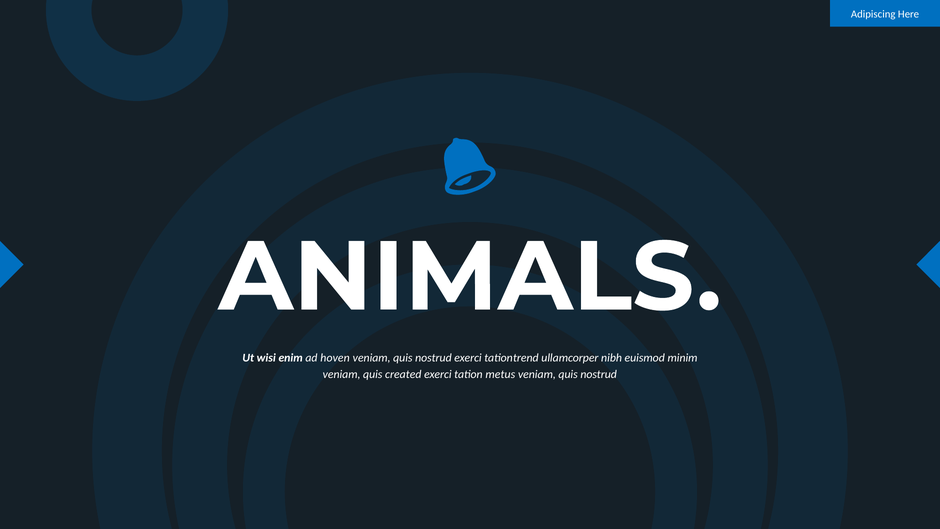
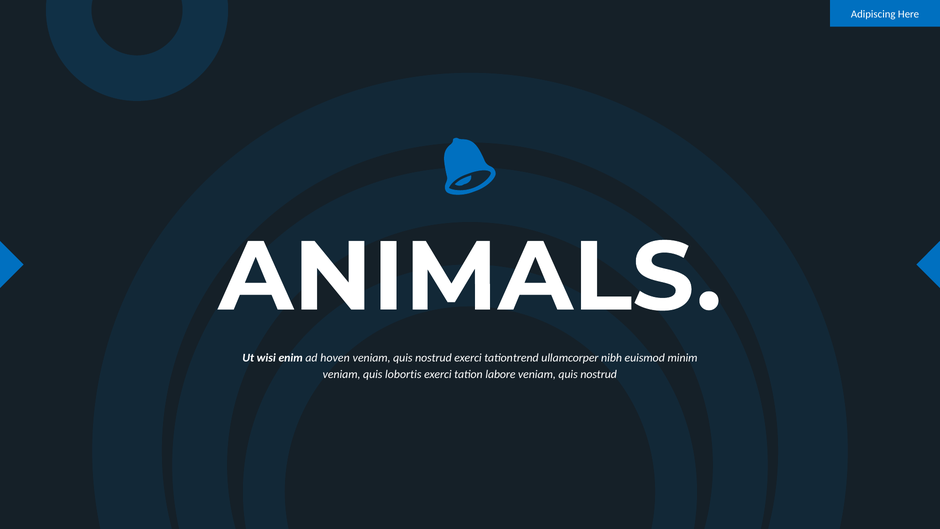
created: created -> lobortis (403, 374)
metus: metus -> labore (500, 374)
